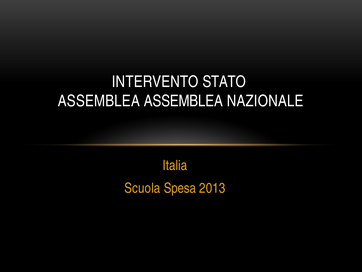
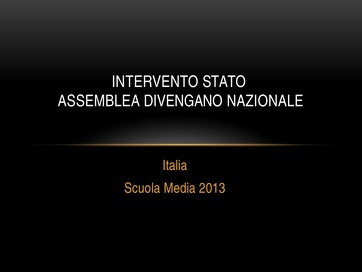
ASSEMBLEA ASSEMBLEA: ASSEMBLEA -> DIVENGANO (183, 101)
Spesa: Spesa -> Media (180, 188)
